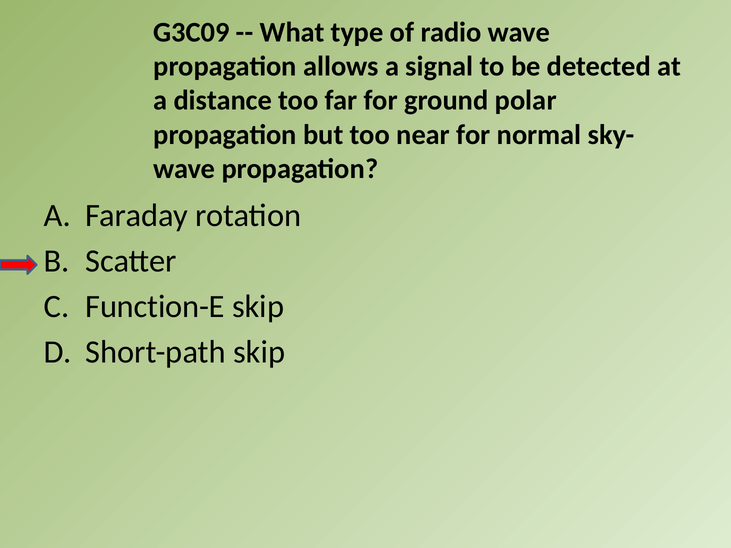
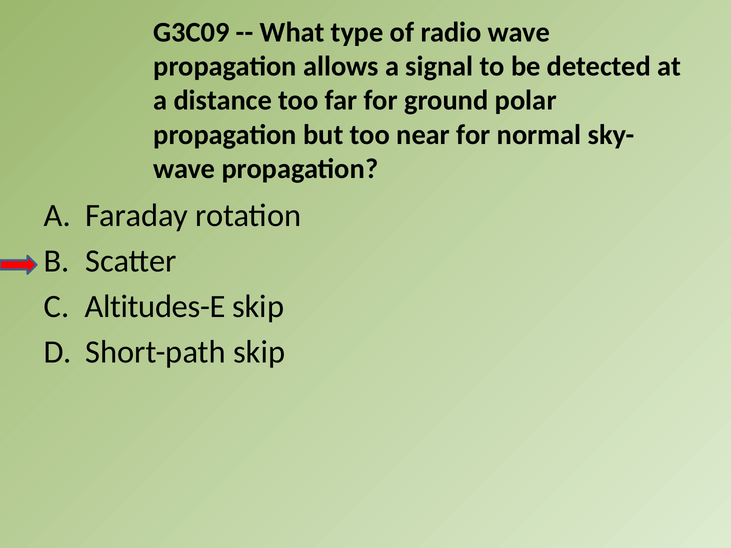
Function-E: Function-E -> Altitudes-E (155, 306)
